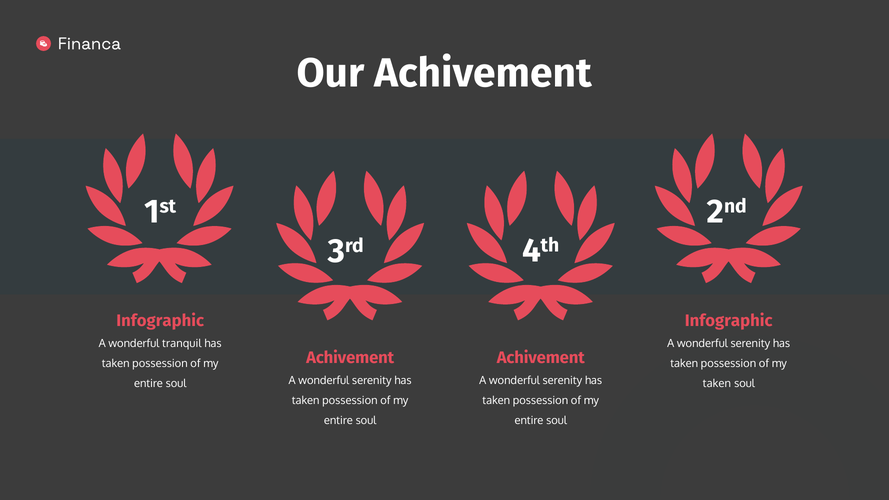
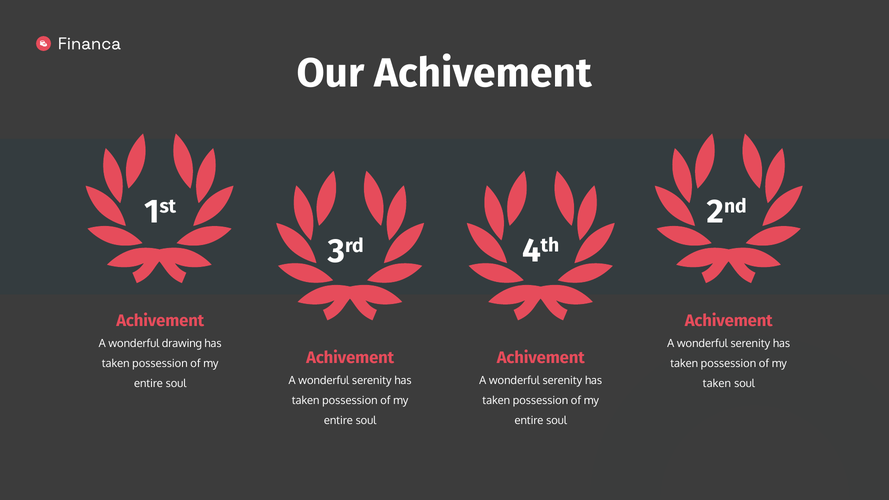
Infographic: Infographic -> Achivement (160, 321)
Infographic: Infographic -> Achivement (729, 321)
tranquil: tranquil -> drawing (182, 344)
